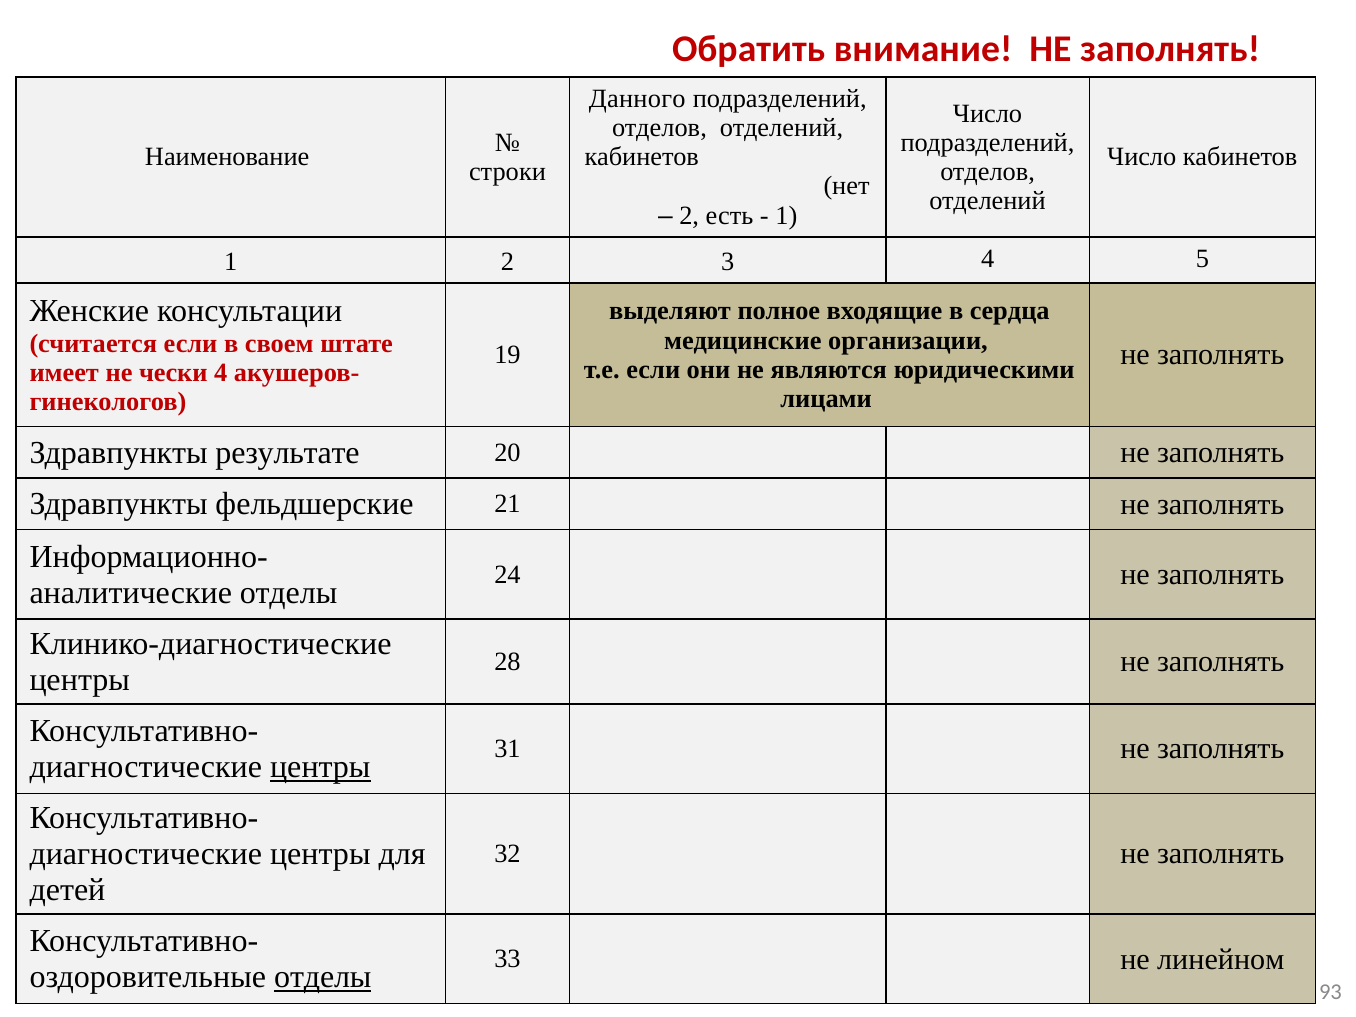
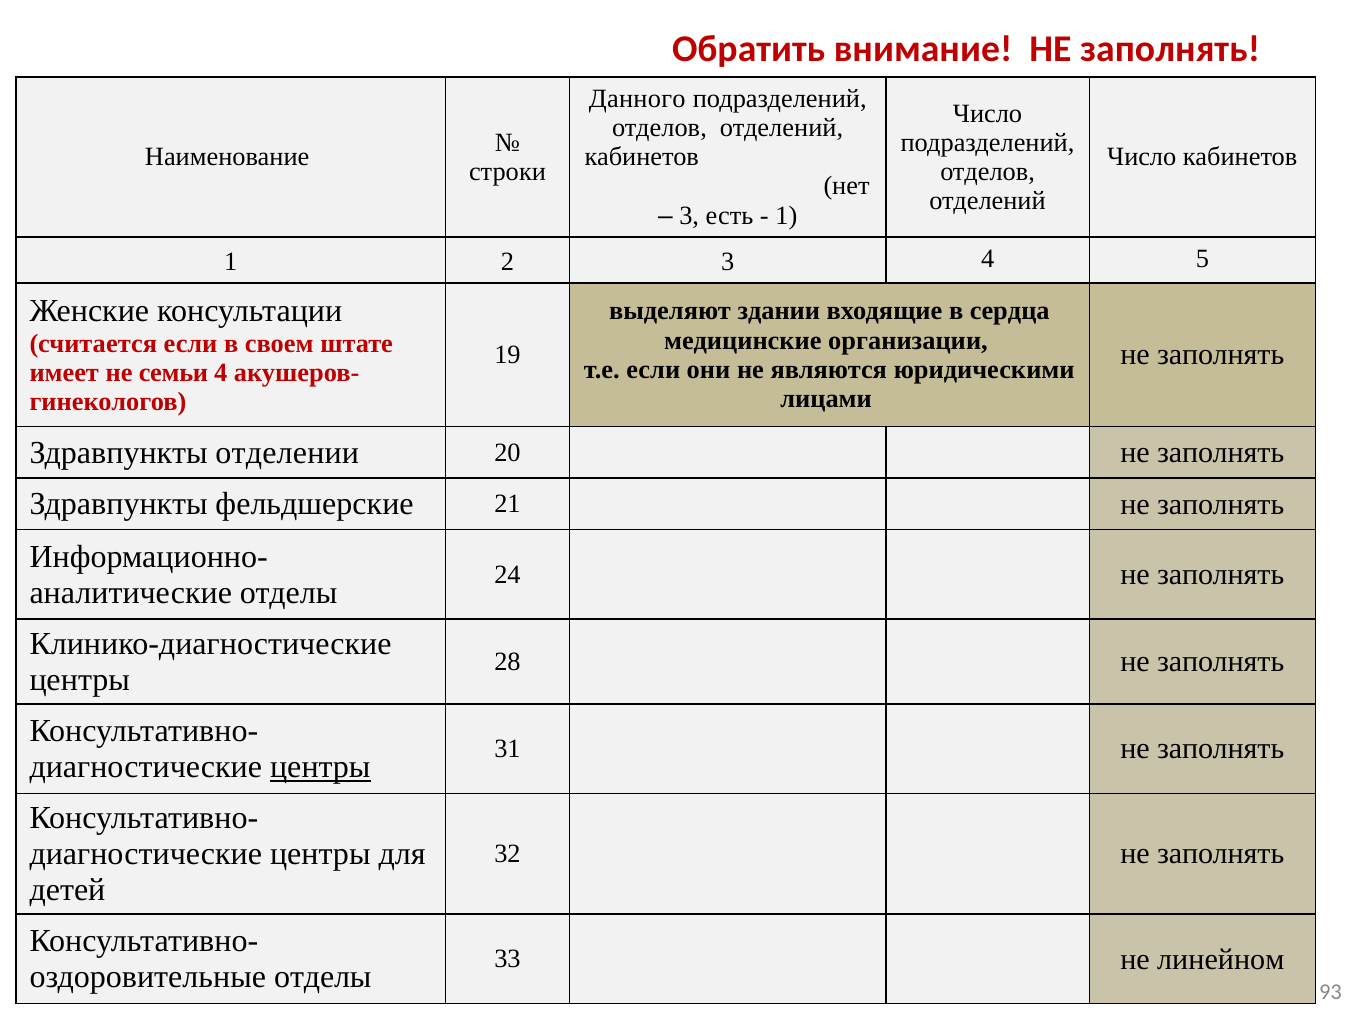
2: 2 -> 3 (689, 216)
полное: полное -> здании (779, 311)
чески: чески -> семьи (173, 373)
результате: результате -> отделении (287, 453)
отделы underline: present -> none (323, 977)
